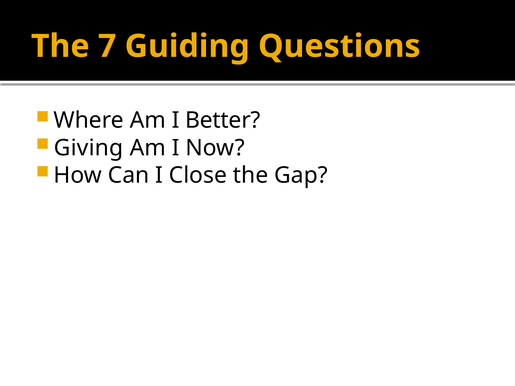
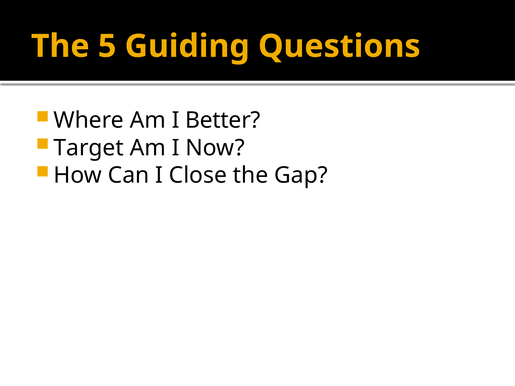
7: 7 -> 5 (107, 46)
Giving: Giving -> Target (89, 148)
